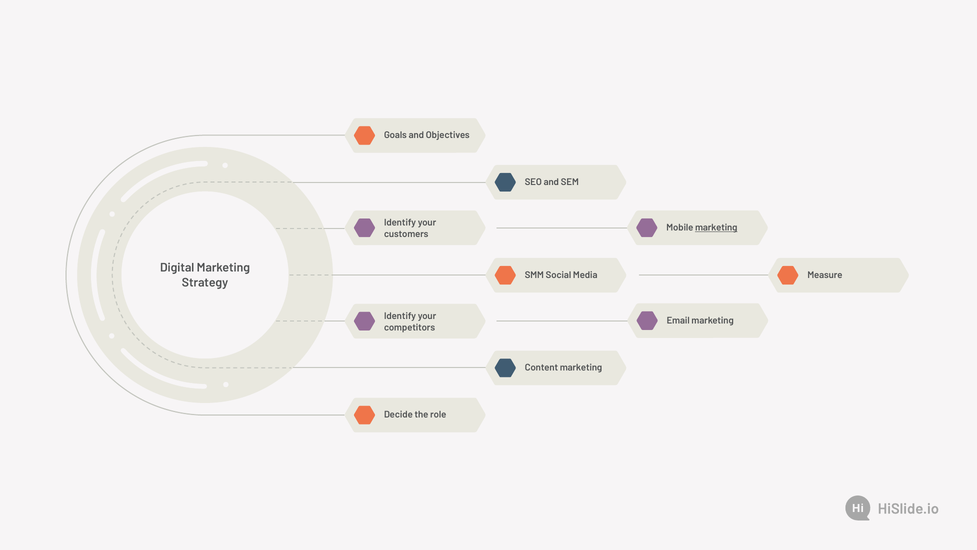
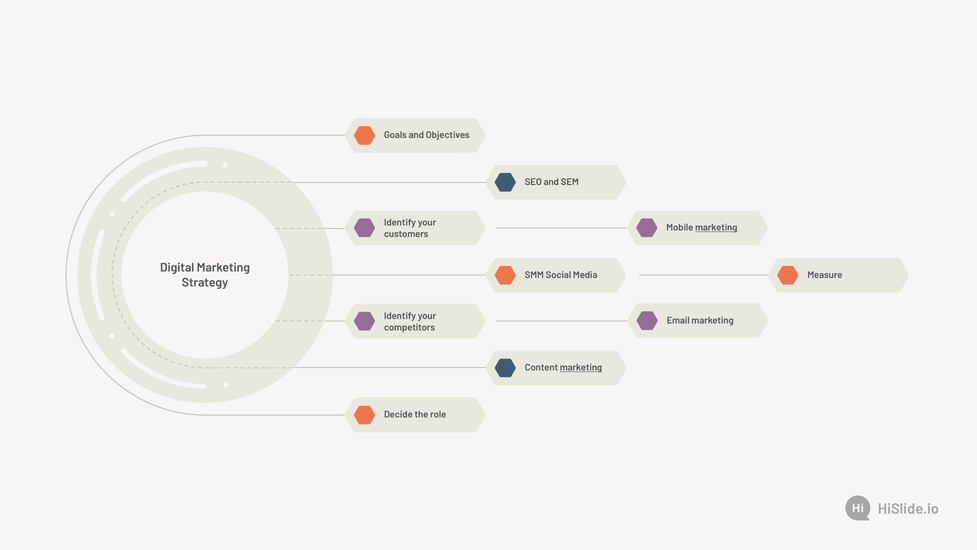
marketing underline: none -> present (581, 367)
